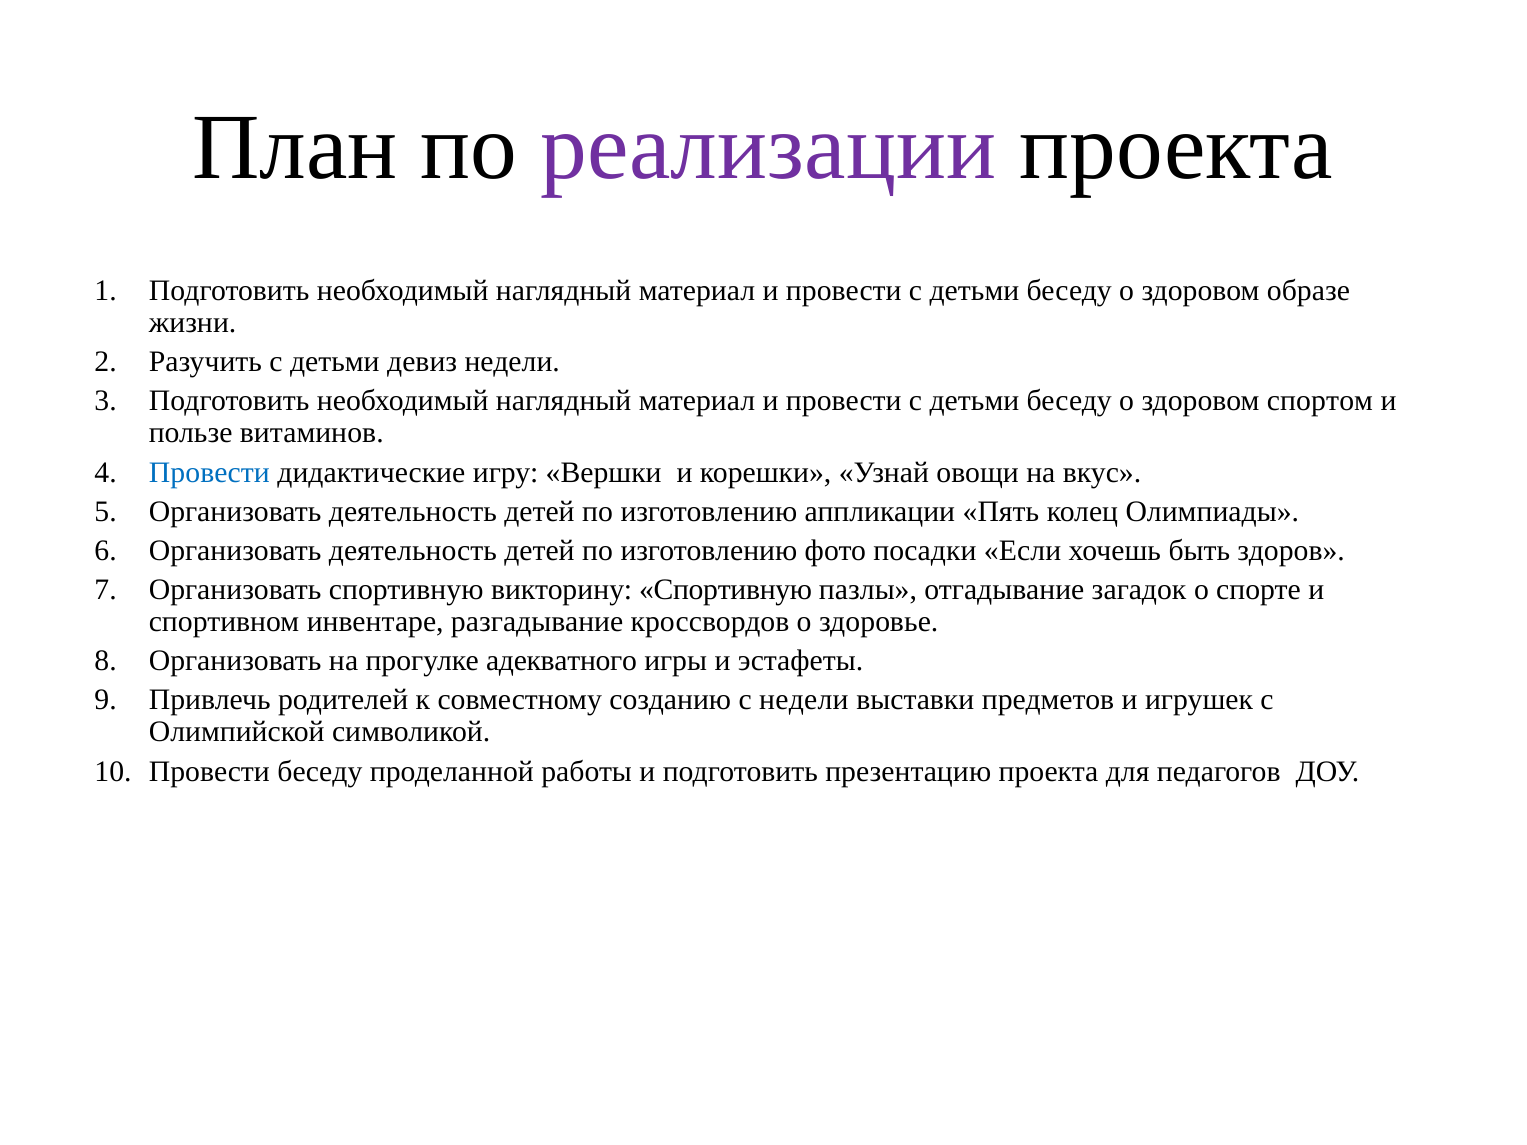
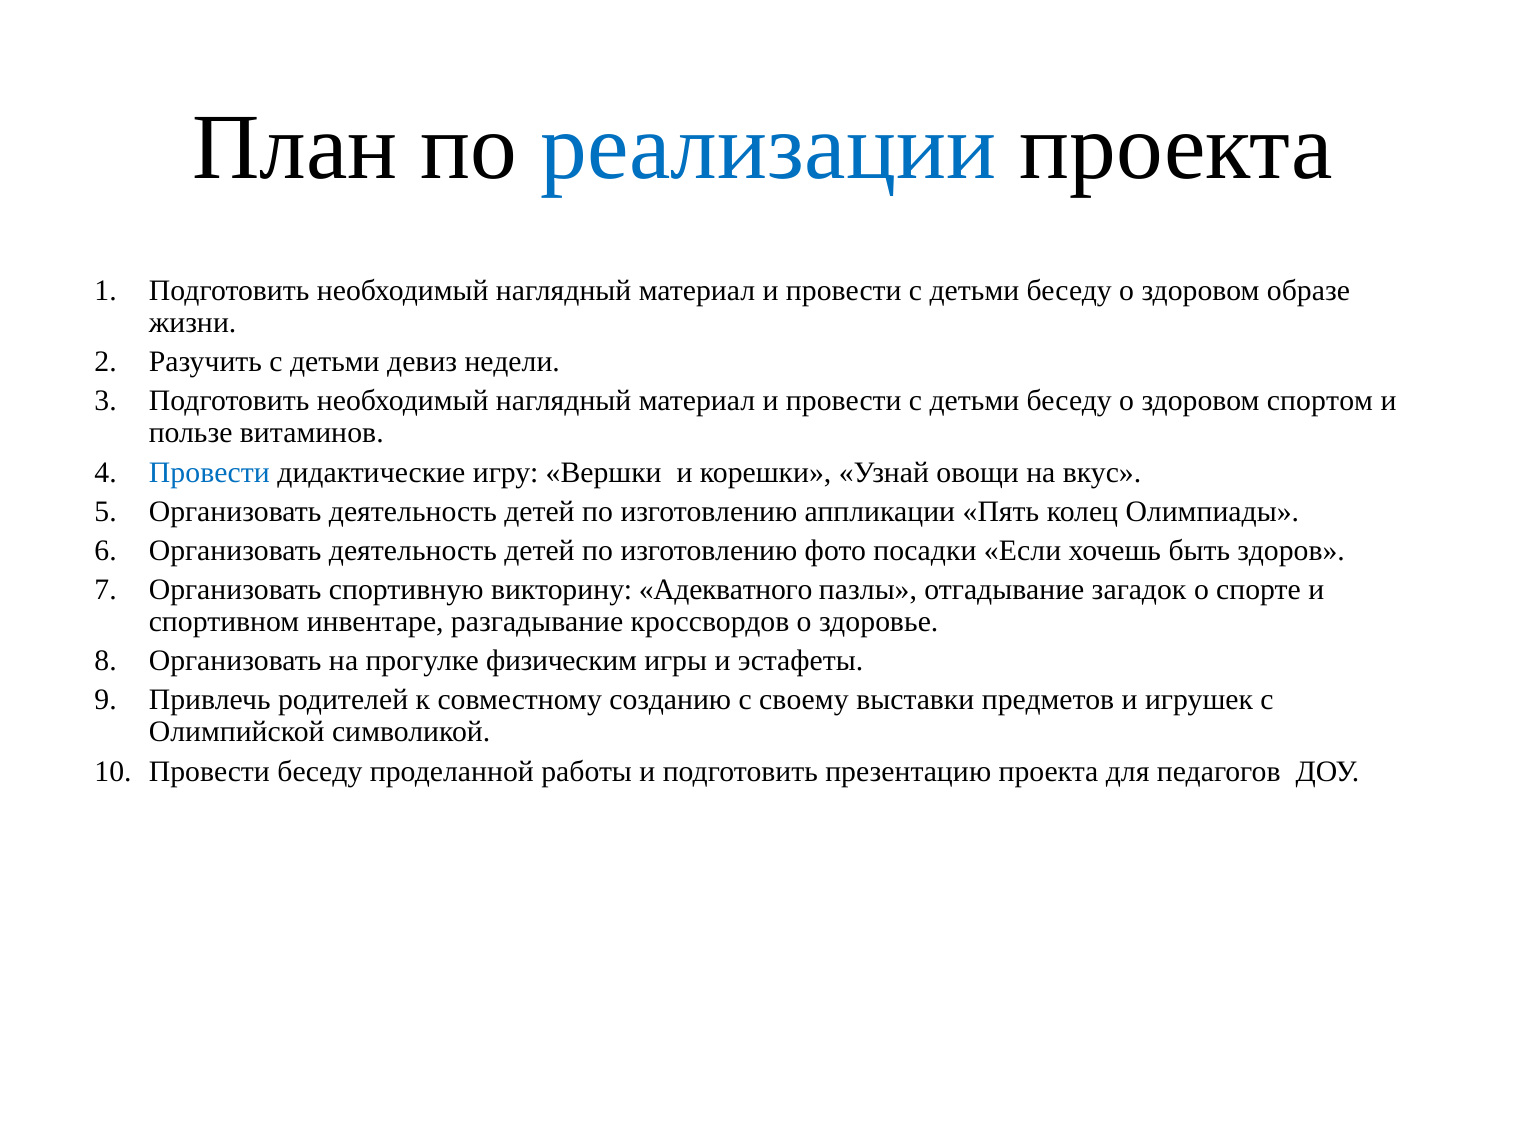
реализации colour: purple -> blue (769, 148)
викторину Спортивную: Спортивную -> Адекватного (726, 590)
адекватного: адекватного -> физическим (561, 661)
с недели: недели -> своему (804, 700)
